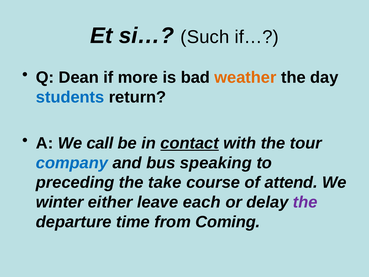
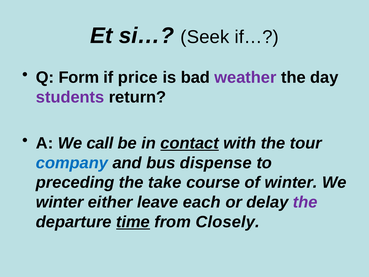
Such: Such -> Seek (205, 37)
Dean: Dean -> Form (79, 77)
more: more -> price (138, 77)
weather colour: orange -> purple (245, 77)
students colour: blue -> purple (70, 97)
speaking: speaking -> dispense (216, 163)
of attend: attend -> winter (291, 182)
time underline: none -> present (133, 222)
Coming: Coming -> Closely (228, 222)
